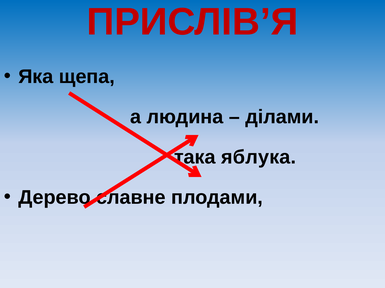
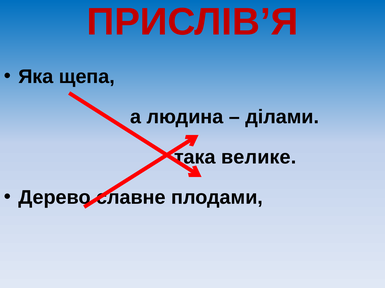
яблука: яблука -> велике (259, 158)
